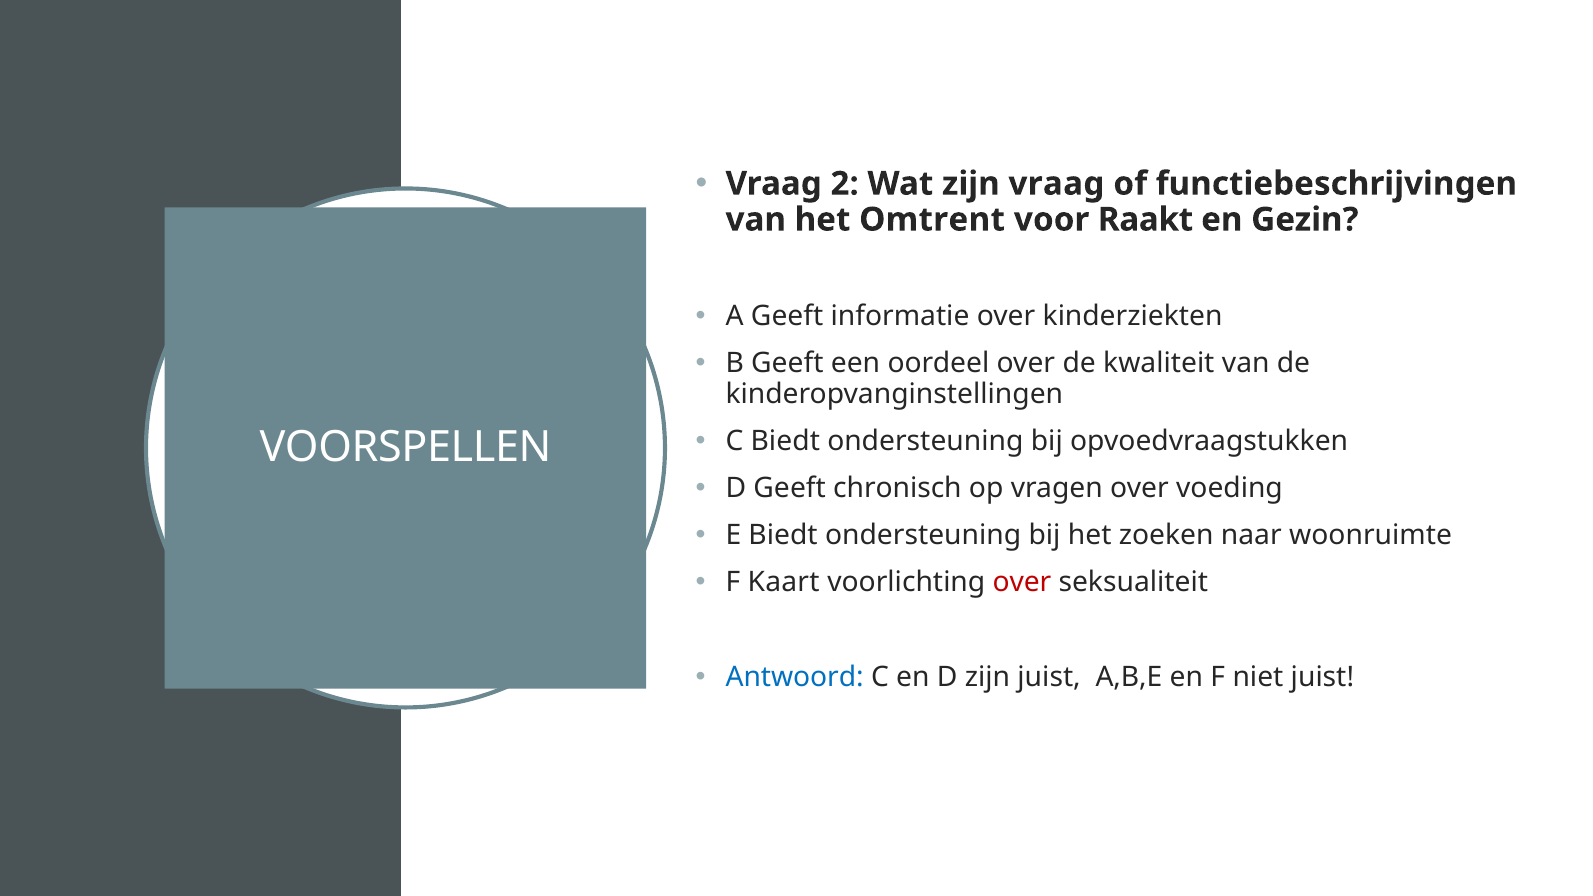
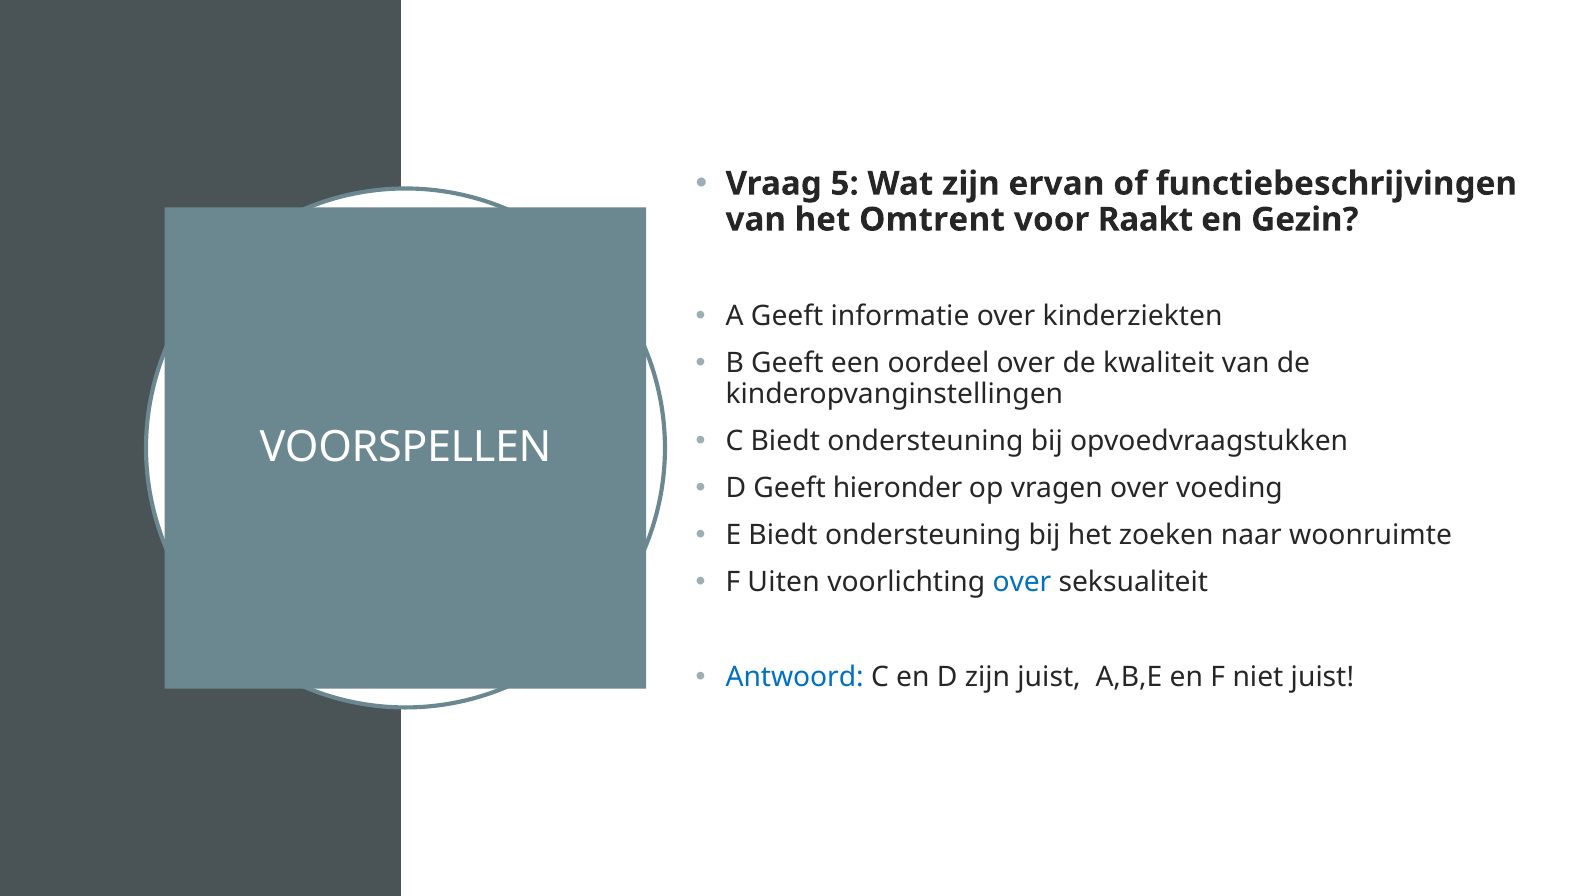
2: 2 -> 5 (845, 184)
zijn vraag: vraag -> ervan (1056, 184)
chronisch: chronisch -> hieronder (898, 488)
Kaart: Kaart -> Uiten (784, 583)
over colour: red -> blue (1022, 583)
